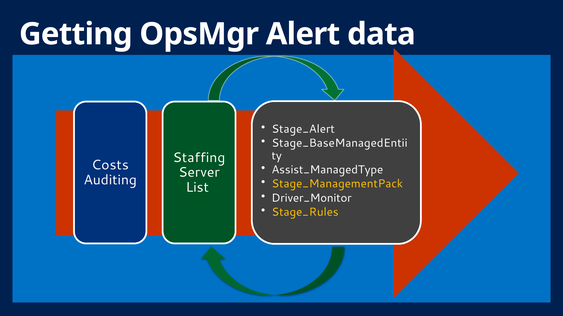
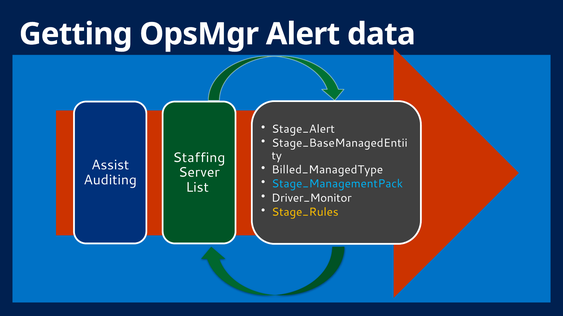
Costs: Costs -> Assist (110, 165)
Assist_ManagedType: Assist_ManagedType -> Billed_ManagedType (327, 170)
Stage_ManagementPack colour: yellow -> light blue (337, 184)
